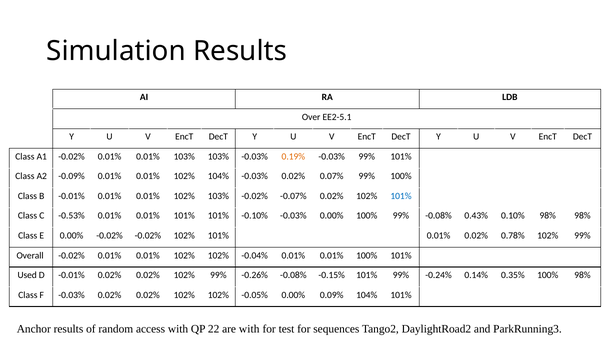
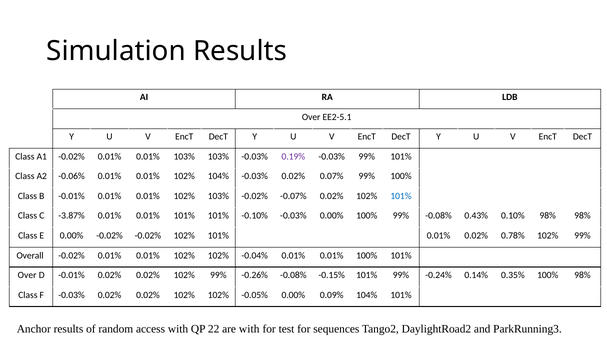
0.19% colour: orange -> purple (293, 157)
-0.09%: -0.09% -> -0.06% (72, 177)
-0.53%: -0.53% -> -3.87% (72, 216)
Used: Used -> Over (27, 276)
